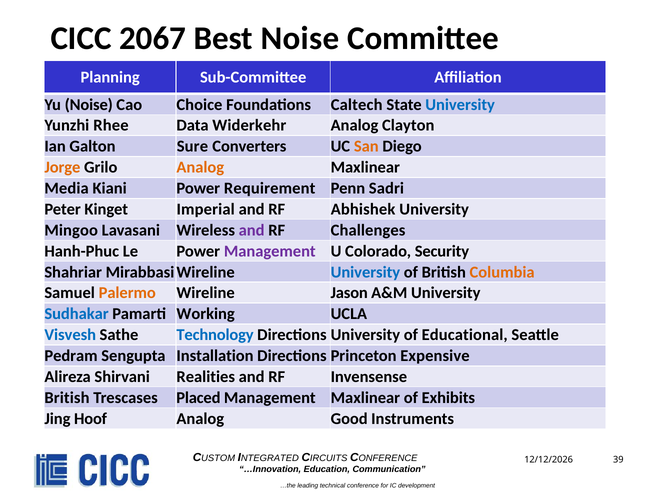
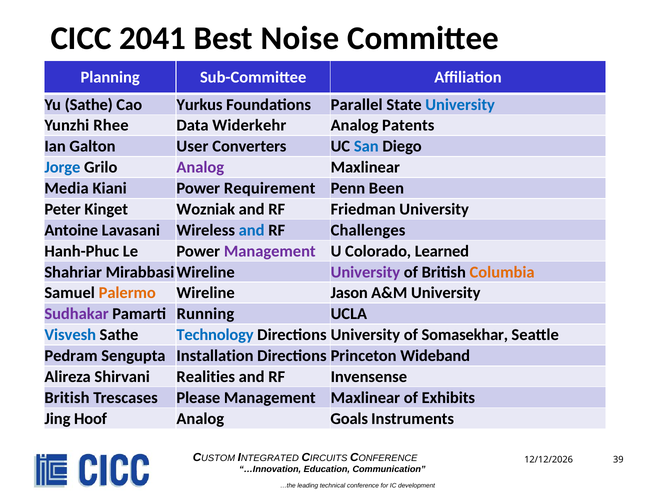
2067: 2067 -> 2041 (153, 38)
Yu Noise: Noise -> Sathe (89, 105)
Choice: Choice -> Yurkus (200, 105)
Caltech: Caltech -> Parallel (357, 105)
Clayton: Clayton -> Patents (408, 125)
Sure: Sure -> User (192, 146)
San colour: orange -> blue (366, 146)
Jorge colour: orange -> blue (62, 167)
Analog colour: orange -> purple (200, 167)
Sadri: Sadri -> Been (386, 188)
Imperial: Imperial -> Wozniak (206, 209)
Abhishek: Abhishek -> Friedman (363, 209)
Mingoo: Mingoo -> Antoine (71, 230)
and colour: purple -> blue (252, 230)
Security: Security -> Learned (442, 251)
University colour: blue -> purple (365, 272)
Sudhakar colour: blue -> purple (77, 314)
Working: Working -> Running (206, 314)
Educational: Educational -> Somasekhar (465, 335)
Expensive: Expensive -> Wideband (435, 356)
Placed: Placed -> Please (198, 397)
Good: Good -> Goals (349, 418)
